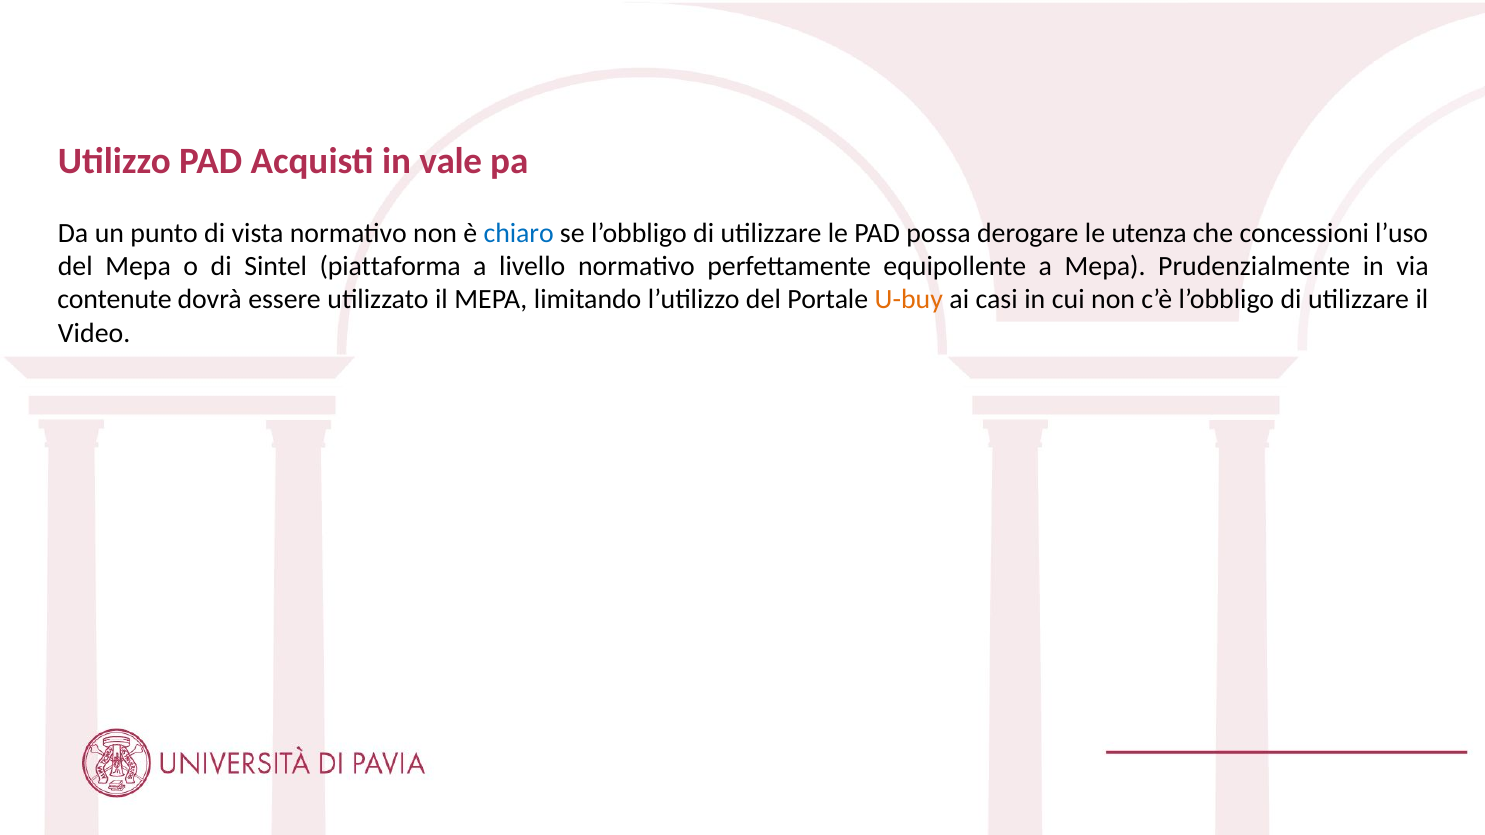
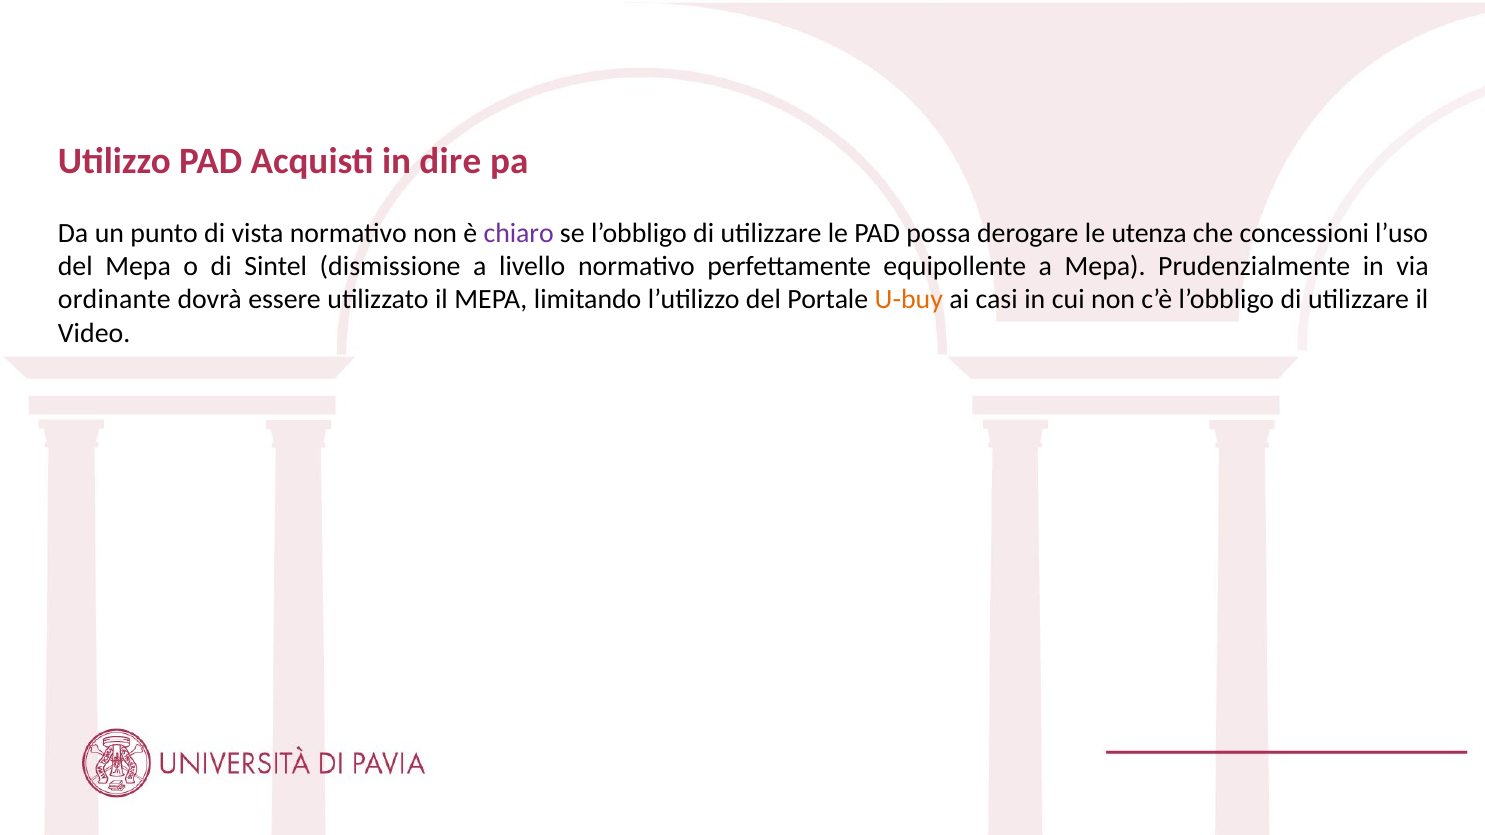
vale: vale -> dire (450, 161)
chiaro colour: blue -> purple (519, 233)
piattaforma: piattaforma -> dismissione (390, 266)
contenute: contenute -> ordinante (114, 300)
